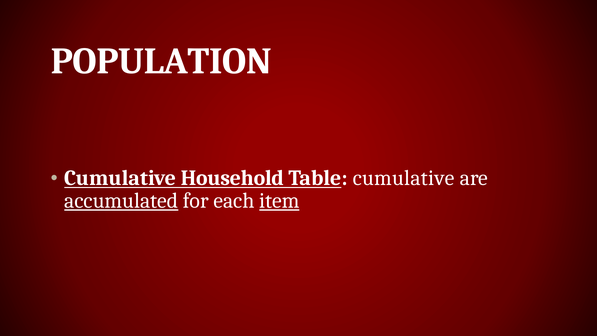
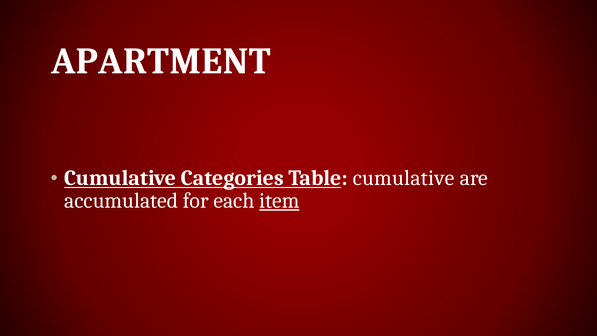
POPULATION: POPULATION -> APARTMENT (161, 61)
Household: Household -> Categories (232, 178)
accumulated underline: present -> none (121, 201)
